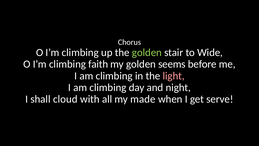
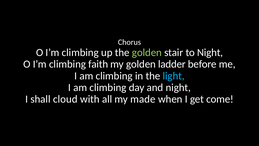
to Wide: Wide -> Night (210, 52)
seems: seems -> ladder (172, 64)
light colour: pink -> light blue (174, 76)
serve: serve -> come (220, 99)
